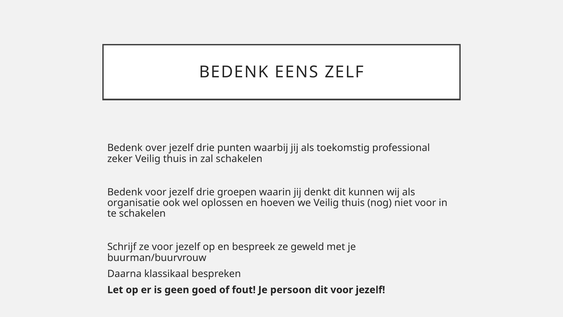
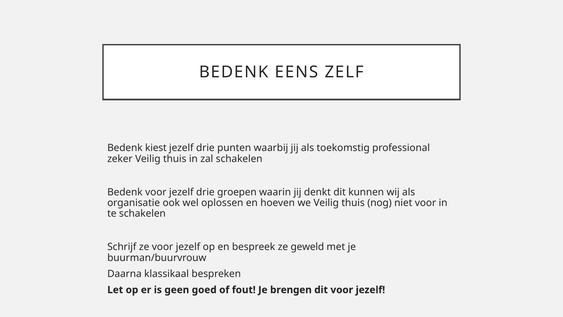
over: over -> kiest (156, 148)
persoon: persoon -> brengen (291, 290)
